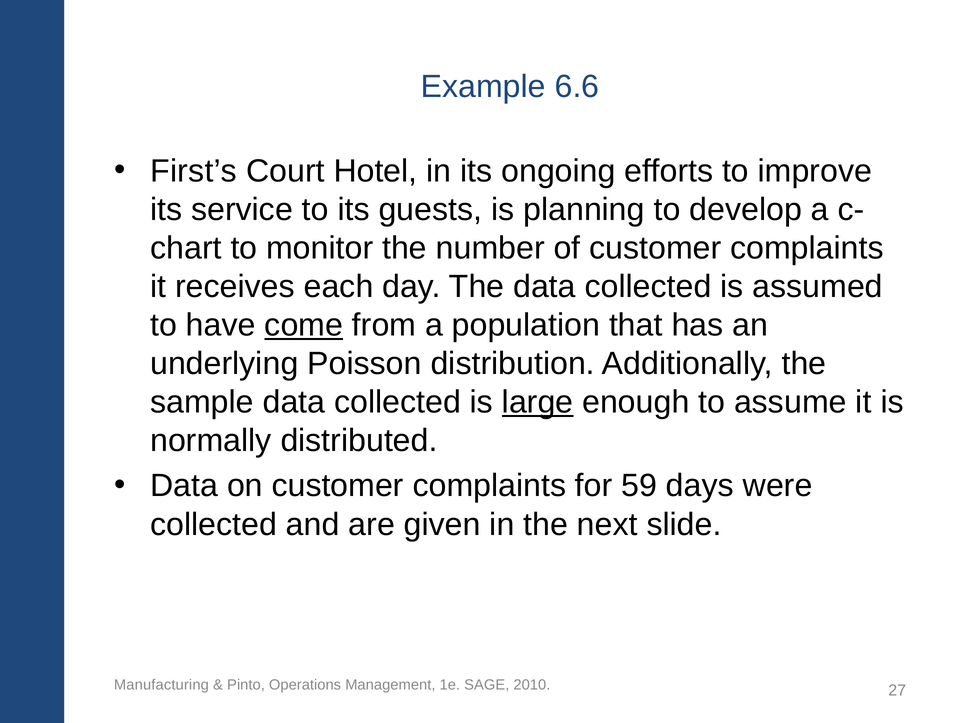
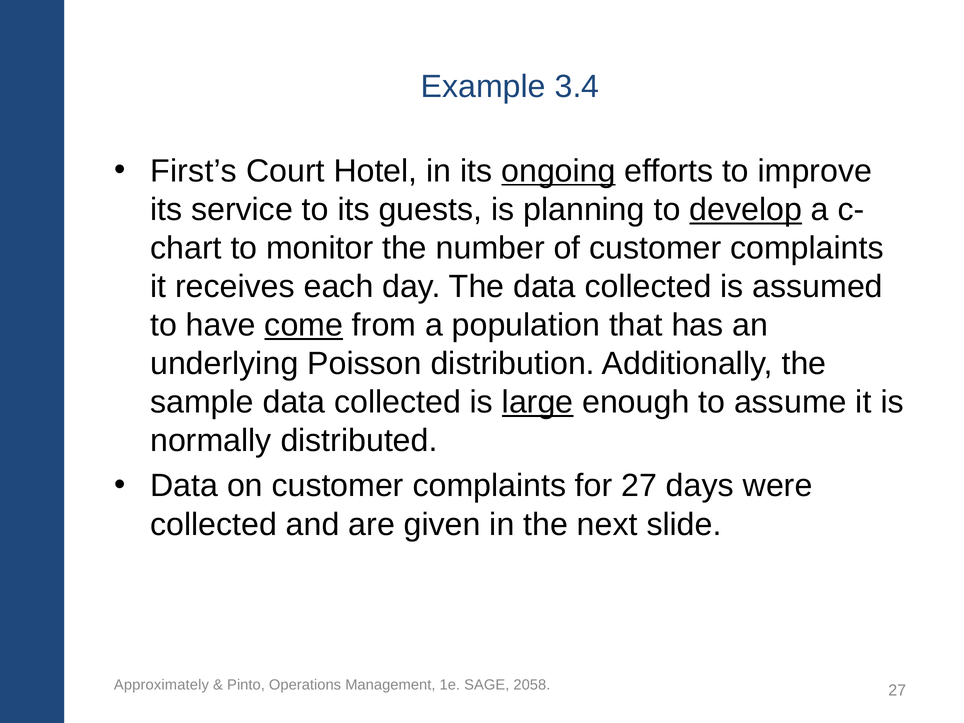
6.6: 6.6 -> 3.4 (577, 87)
ongoing underline: none -> present (558, 171)
develop underline: none -> present (746, 210)
for 59: 59 -> 27 (639, 486)
Manufacturing: Manufacturing -> Approximately (161, 685)
2010: 2010 -> 2058 (532, 685)
